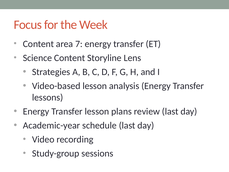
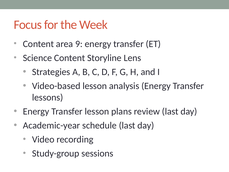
7: 7 -> 9 (79, 44)
